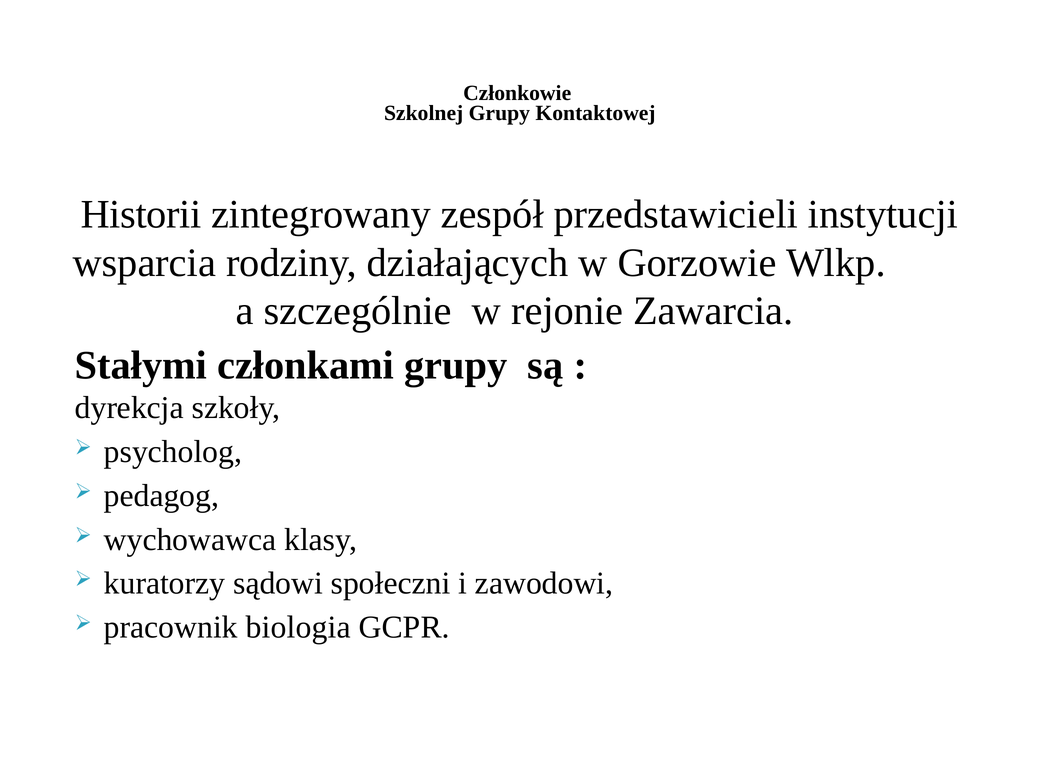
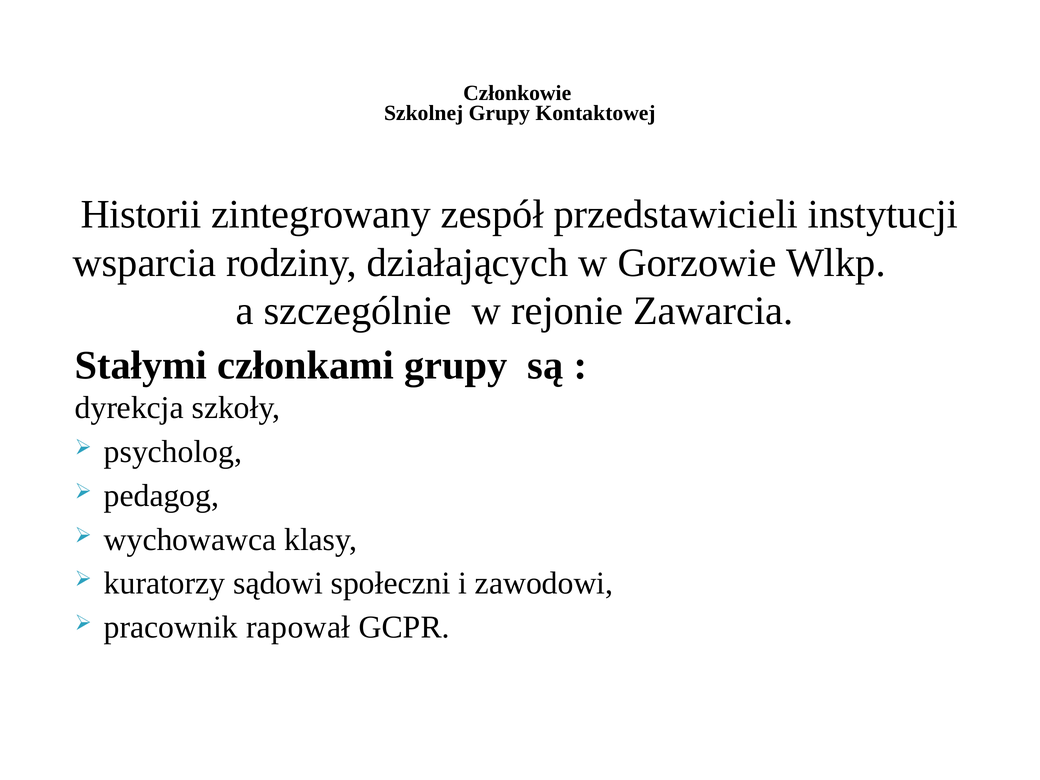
biologia: biologia -> rapował (298, 627)
